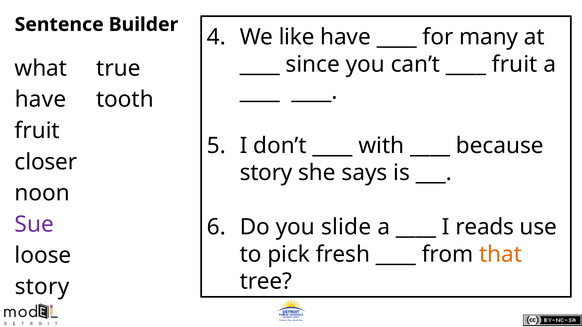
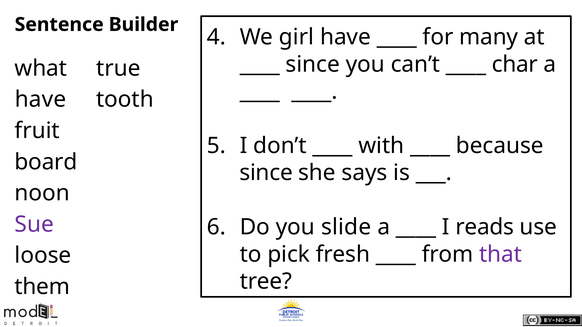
like: like -> girl (296, 37)
fruit: fruit -> char (515, 64)
closer: closer -> board (46, 162)
story: story -> since (266, 173)
that colour: orange -> purple (501, 255)
story: story -> them (42, 287)
